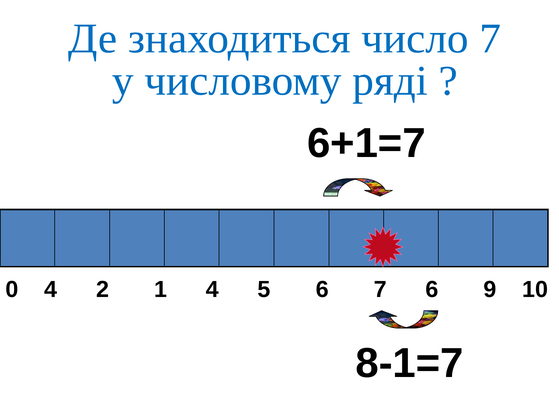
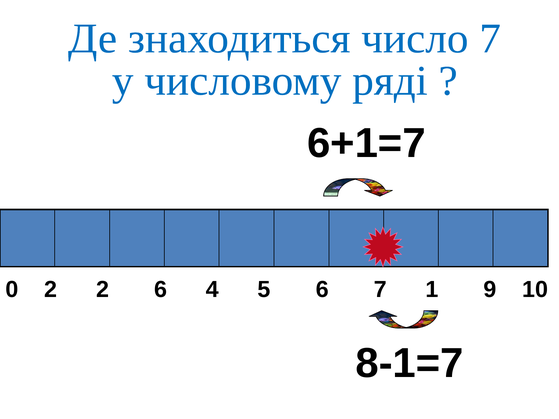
0 4: 4 -> 2 (51, 290)
2 1: 1 -> 6 (161, 290)
7 6: 6 -> 1 (432, 290)
